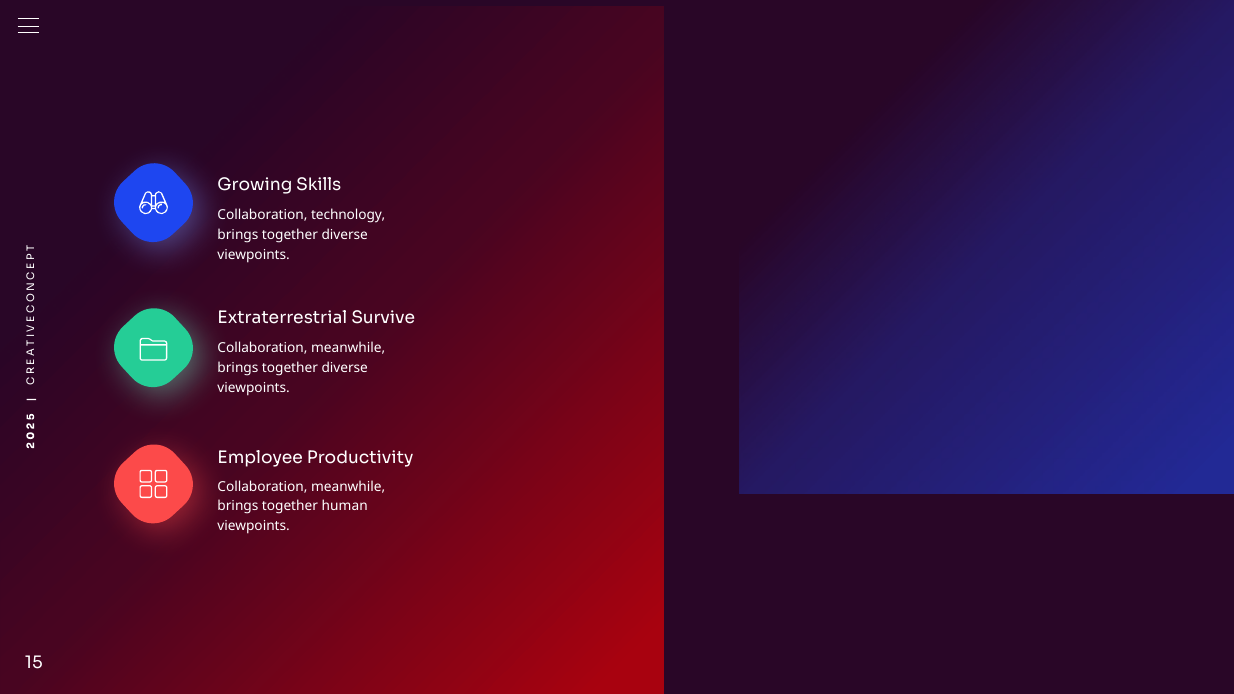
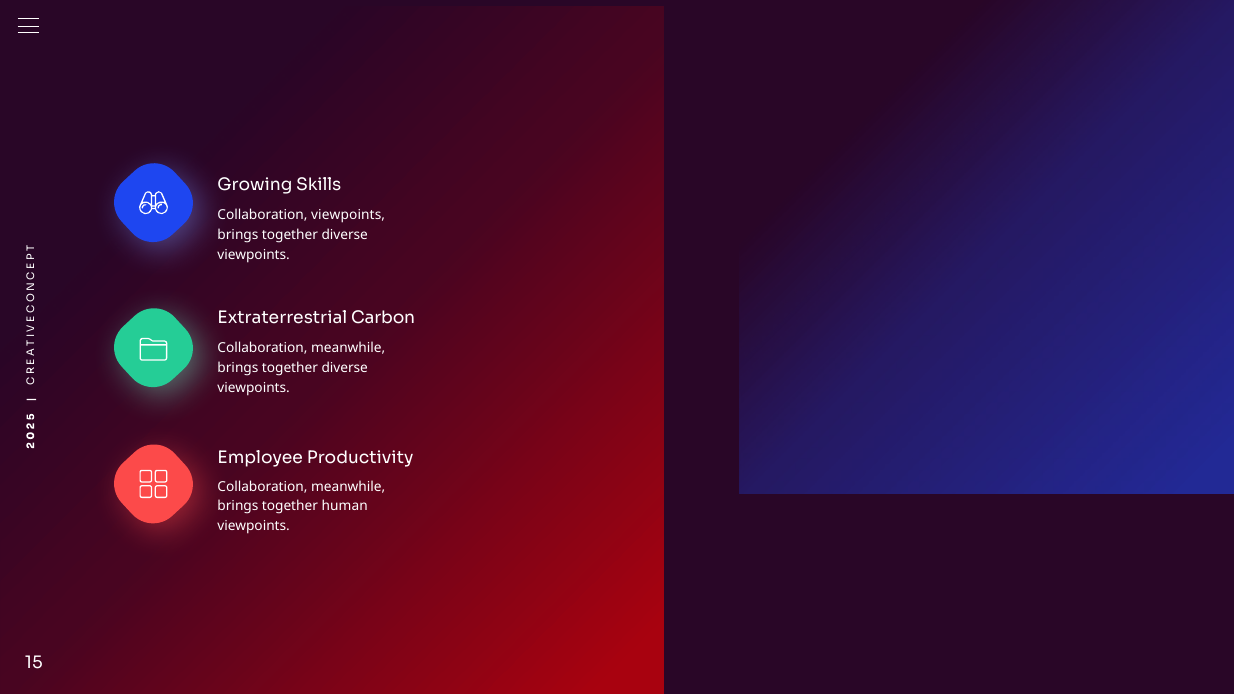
technology: technology -> viewpoints (348, 215)
Survive: Survive -> Carbon (383, 318)
